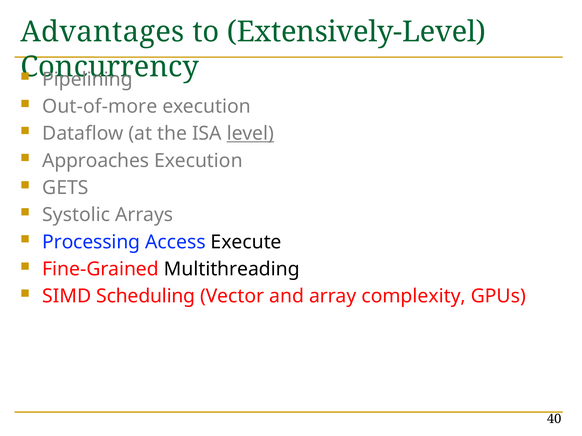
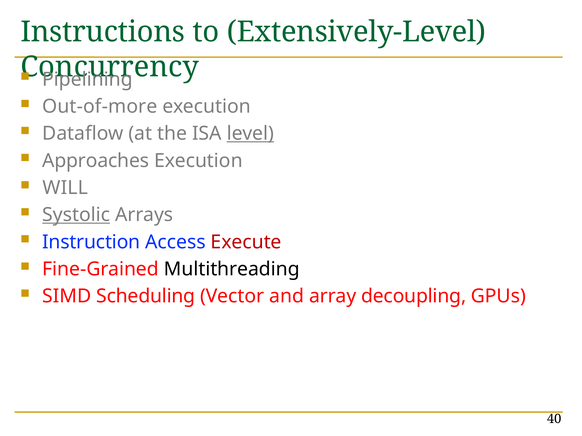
Advantages: Advantages -> Instructions (103, 32)
GETS: GETS -> WILL (65, 188)
Systolic underline: none -> present (76, 215)
Processing: Processing -> Instruction (91, 242)
Execute colour: black -> red (246, 242)
complexity: complexity -> decoupling (414, 297)
